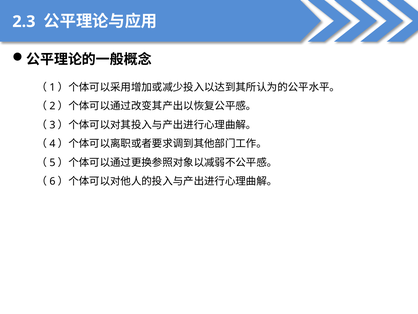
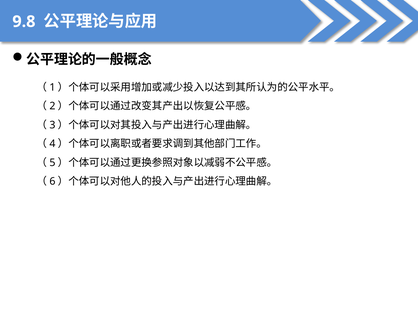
2.3: 2.3 -> 9.8 (24, 22)
